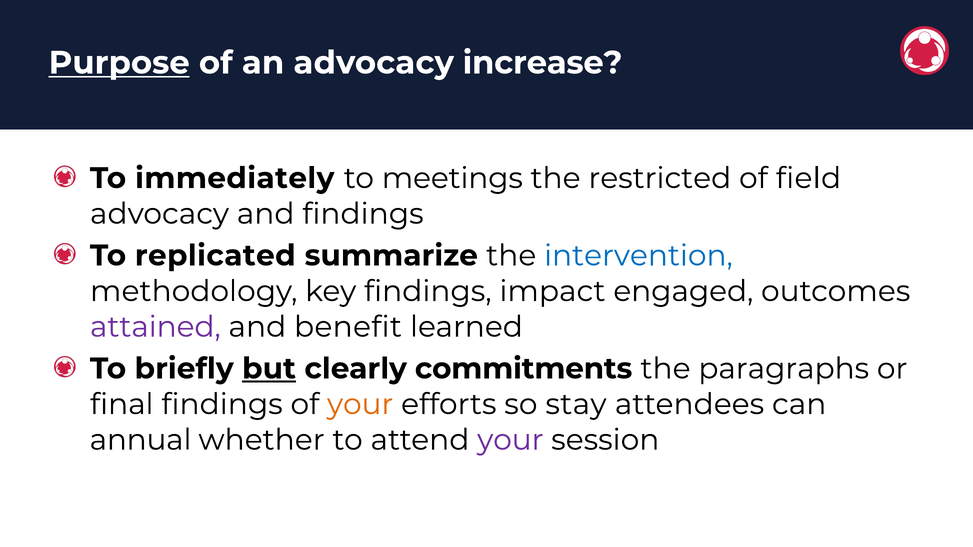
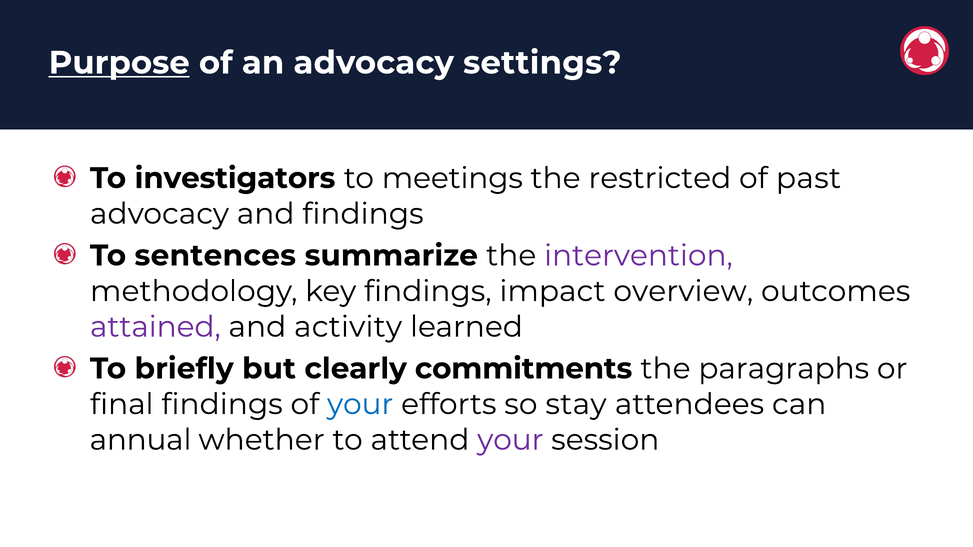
increase: increase -> settings (542, 63)
immediately: immediately -> investigators (235, 178)
field: field -> past (808, 178)
replicated: replicated -> sentences (215, 256)
intervention colour: blue -> purple (638, 256)
engaged: engaged -> overview (683, 291)
benefit: benefit -> activity (348, 327)
but underline: present -> none (269, 369)
your colour: orange -> blue (360, 404)
